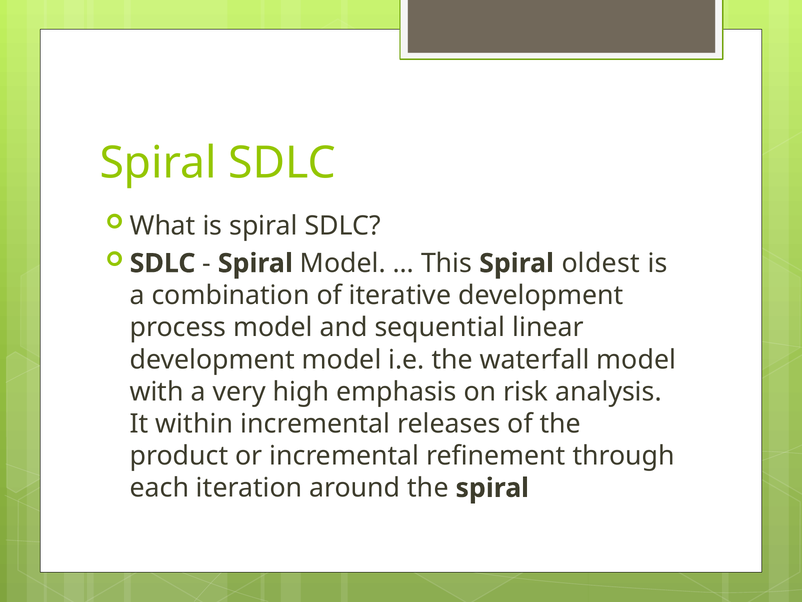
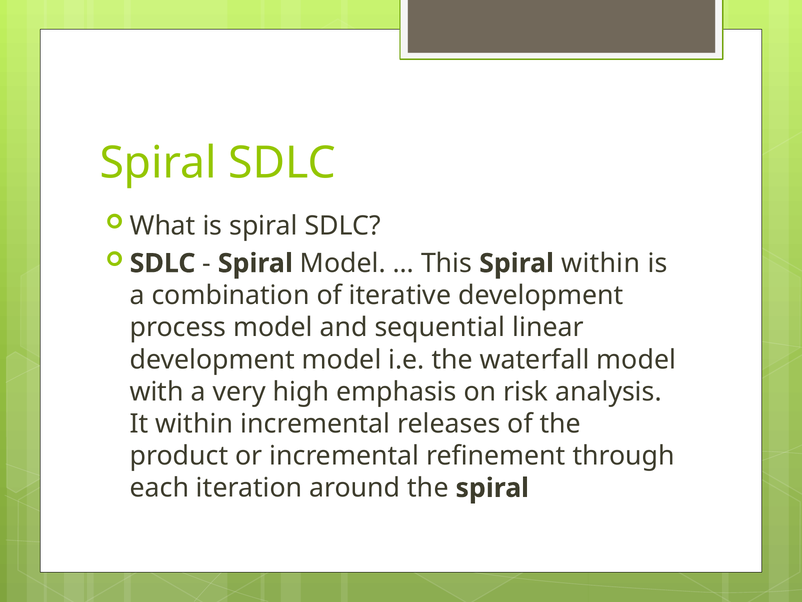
Spiral oldest: oldest -> within (601, 263)
